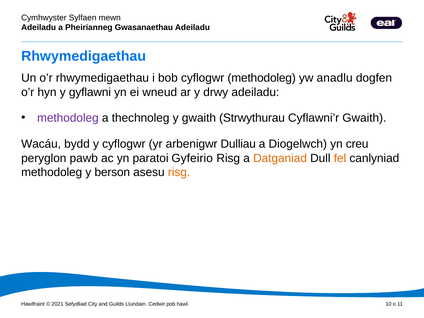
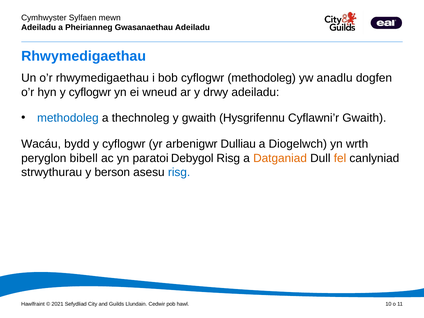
hyn y gyflawni: gyflawni -> cyflogwr (90, 92)
methodoleg colour: purple -> blue (68, 118)
Strwythurau: Strwythurau -> Hysgrifennu (252, 118)
creu: creu -> wrth (357, 144)
pawb: pawb -> bibell (84, 158)
Gyfeirio: Gyfeirio -> Debygol (192, 158)
methodoleg: methodoleg -> strwythurau (52, 172)
risg colour: orange -> blue (179, 172)
